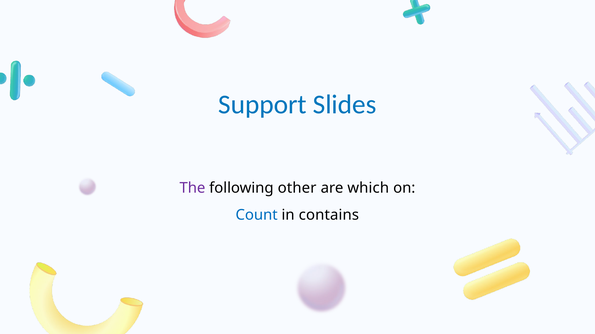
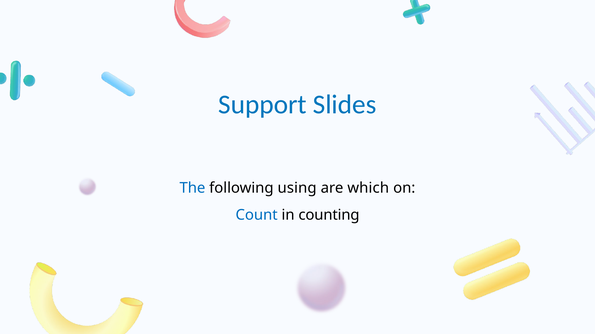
The colour: purple -> blue (192, 188)
other: other -> using (297, 188)
contains: contains -> counting (329, 215)
